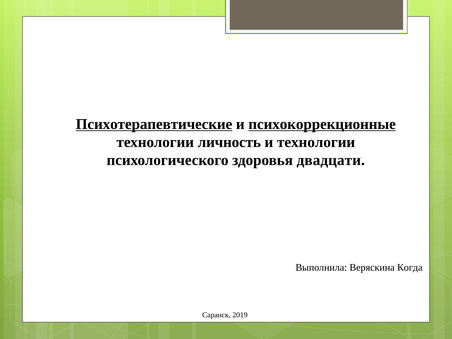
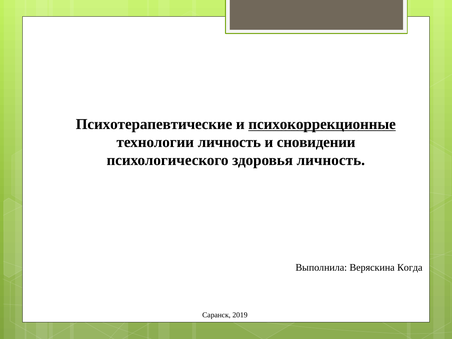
Психотерапевтические underline: present -> none (154, 124)
и технологии: технологии -> сновидении (316, 142)
здоровья двадцати: двадцати -> личность (331, 160)
